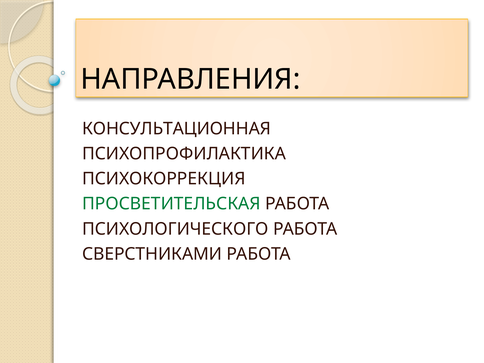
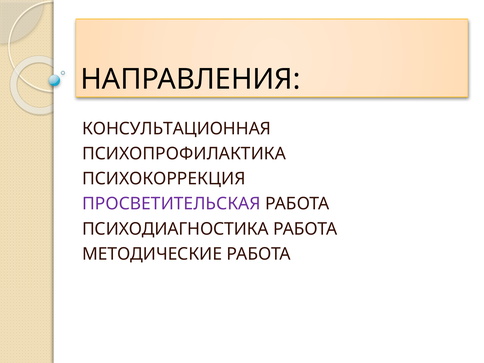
ПРОСВЕТИТЕЛЬСКАЯ colour: green -> purple (171, 204)
ПСИХОЛОГИЧЕСКОГО: ПСИХОЛОГИЧЕСКОГО -> ПСИХОДИАГНОСТИКА (175, 229)
СВЕРСТНИКАМИ: СВЕРСТНИКАМИ -> МЕТОДИЧЕСКИЕ (152, 254)
